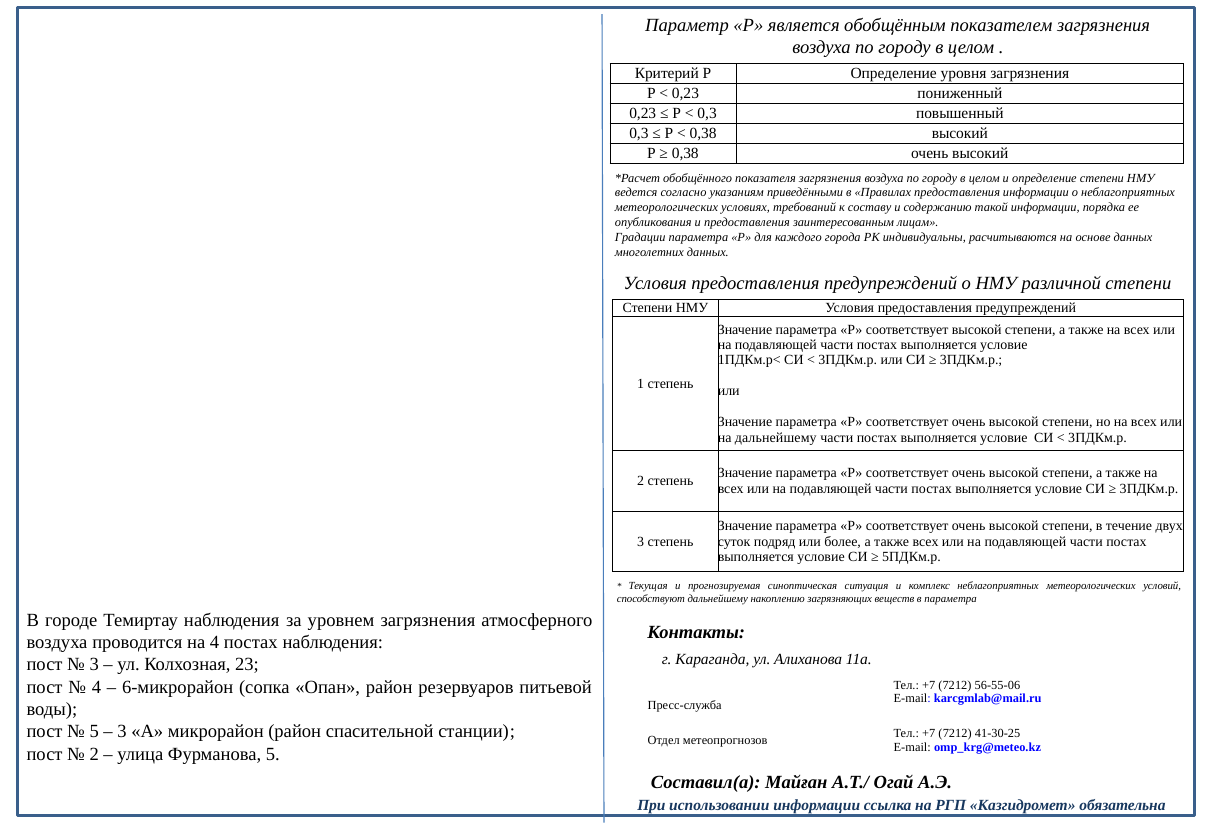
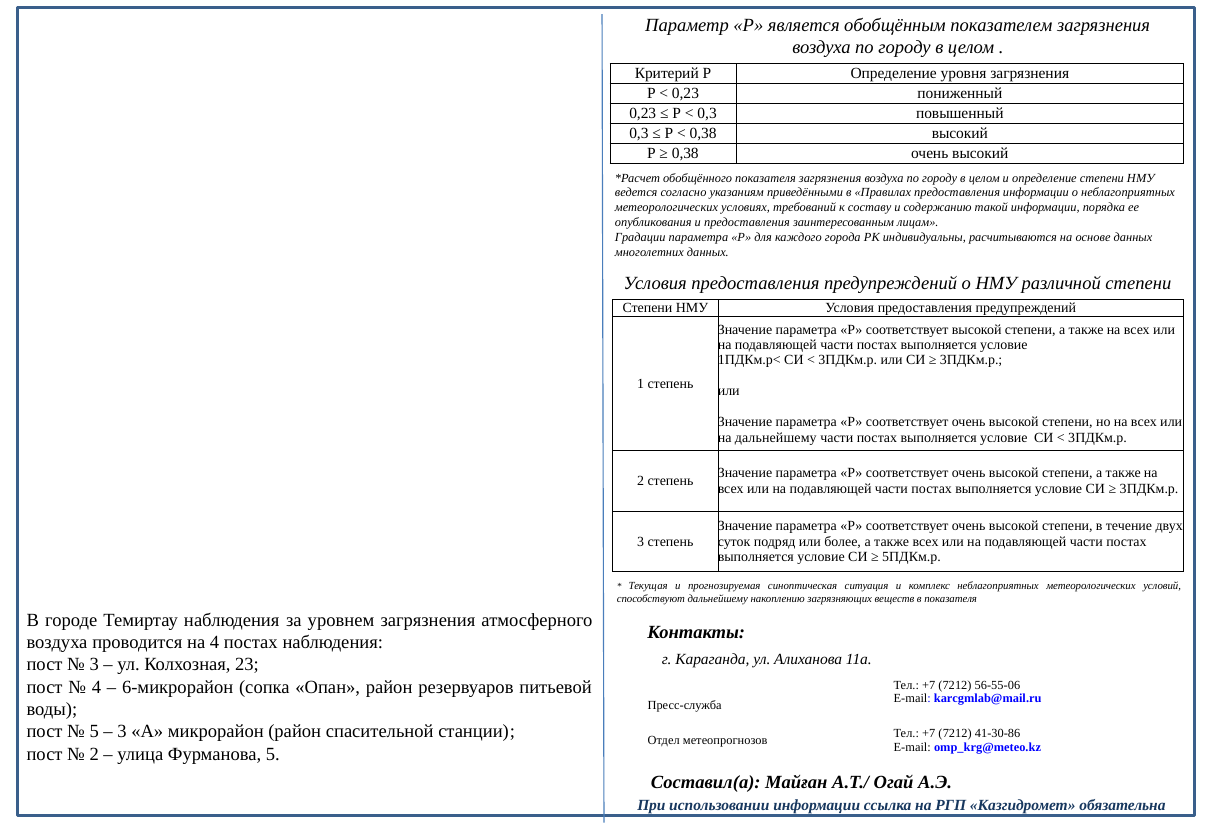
в параметра: параметра -> показателя (951, 599)
41-30-25: 41-30-25 -> 41-30-86 (998, 733)
